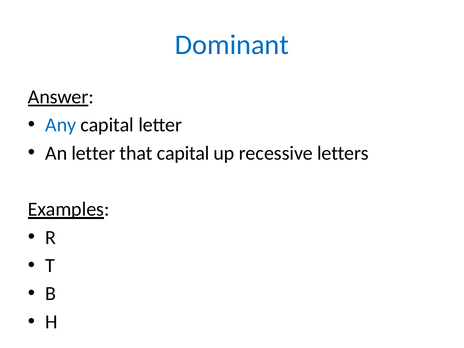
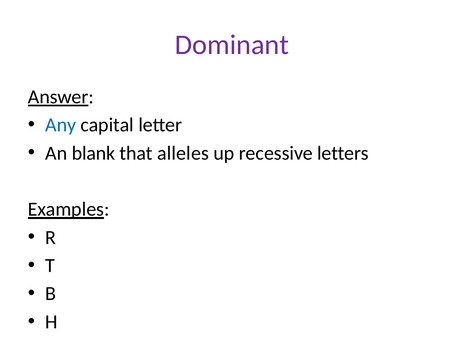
Dominant colour: blue -> purple (232, 45)
An letter: letter -> blank (93, 153)
that capital: capital -> alleles (183, 153)
